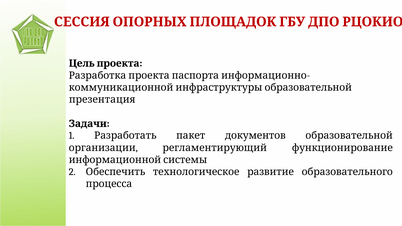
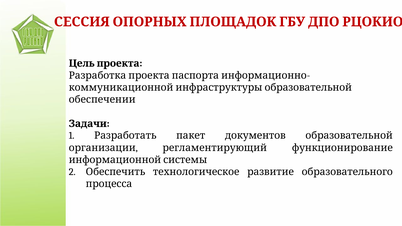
презентация: презентация -> обеспечении (102, 100)
